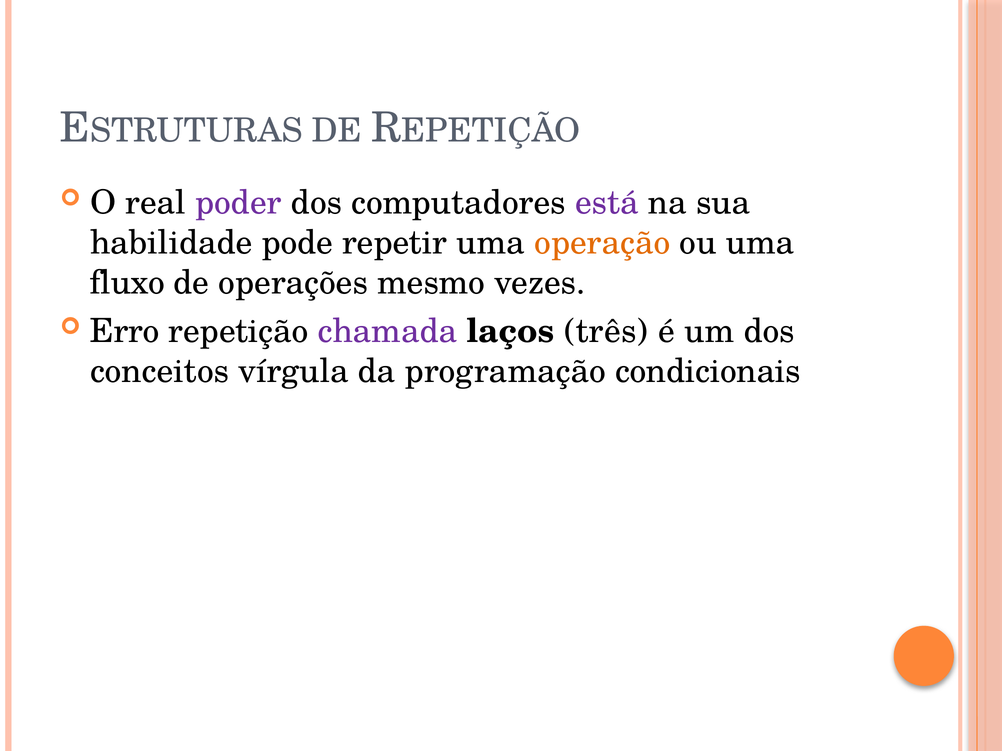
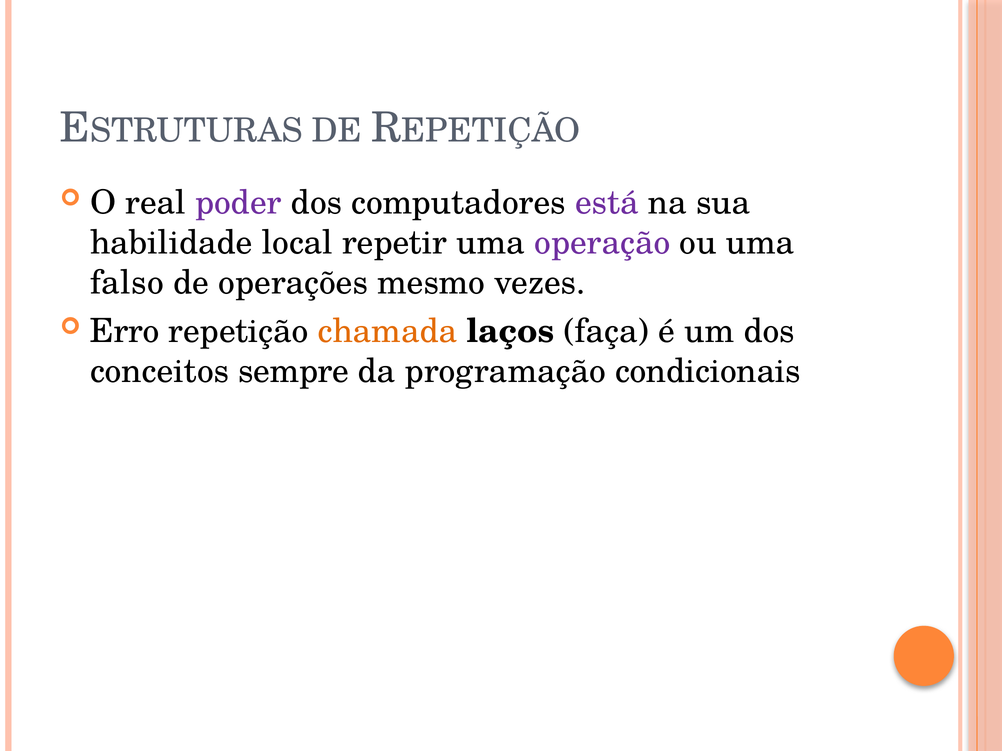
pode: pode -> local (297, 243)
operação colour: orange -> purple (602, 243)
fluxo: fluxo -> falso (127, 283)
chamada colour: purple -> orange (388, 331)
três: três -> faça (606, 331)
vírgula: vírgula -> sempre (294, 371)
